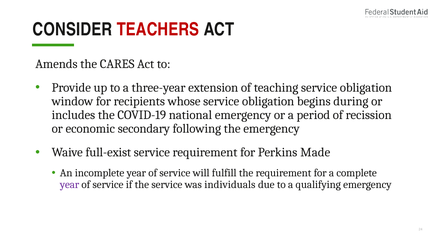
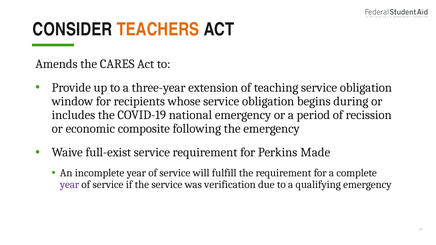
TEACHERS colour: red -> orange (158, 29)
secondary: secondary -> composite (144, 129)
individuals: individuals -> verification (230, 185)
